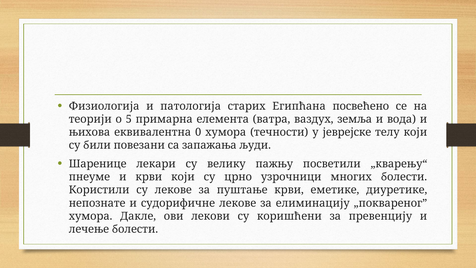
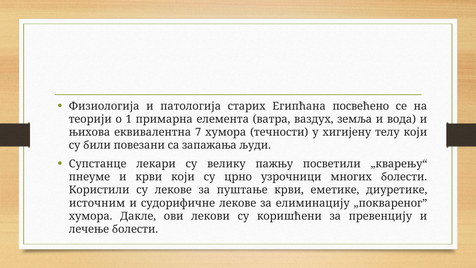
5: 5 -> 1 (129, 119)
0: 0 -> 7 (198, 132)
јеврејске: јеврејске -> хигијену (347, 132)
Шаренице: Шаренице -> Супстанце (98, 164)
непознате: непознате -> источним (97, 203)
